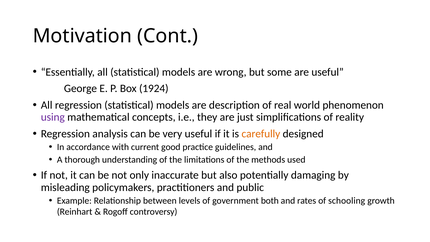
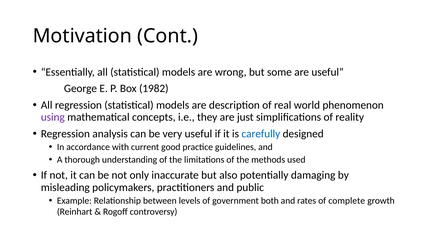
1924: 1924 -> 1982 (154, 89)
carefully colour: orange -> blue (261, 134)
schooling: schooling -> complete (347, 201)
